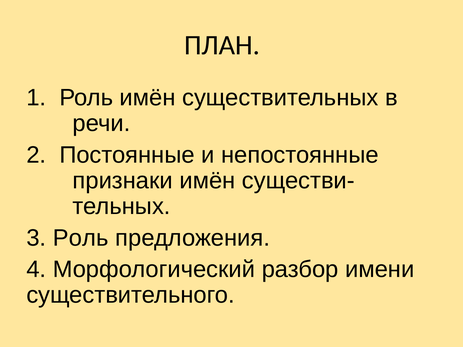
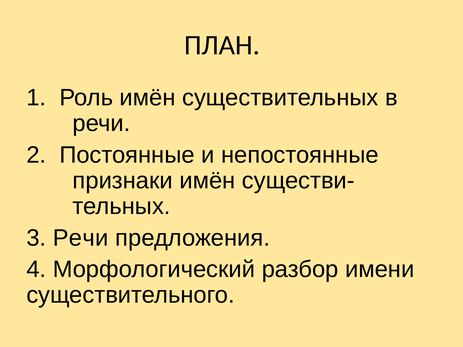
3 Роль: Роль -> Речи (81, 238)
